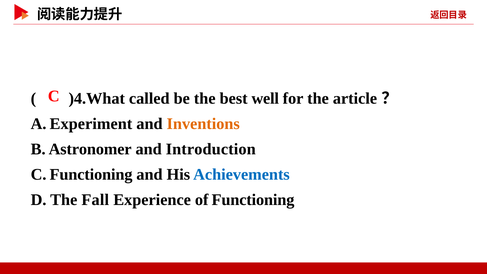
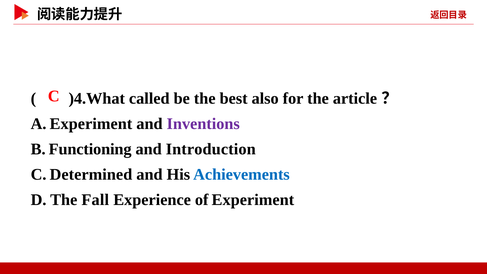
well: well -> also (265, 98)
Inventions colour: orange -> purple (203, 124)
Astronomer: Astronomer -> Functioning (90, 149)
C Functioning: Functioning -> Determined (91, 174)
of Functioning: Functioning -> Experiment (253, 200)
